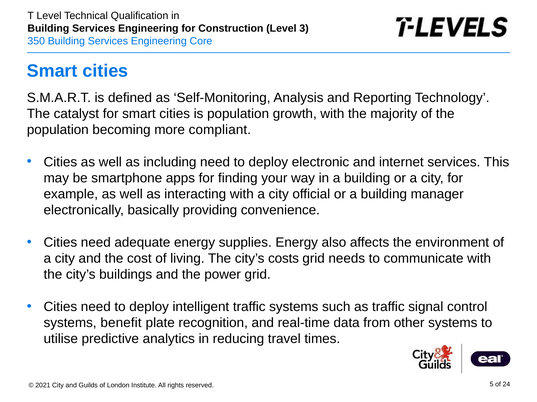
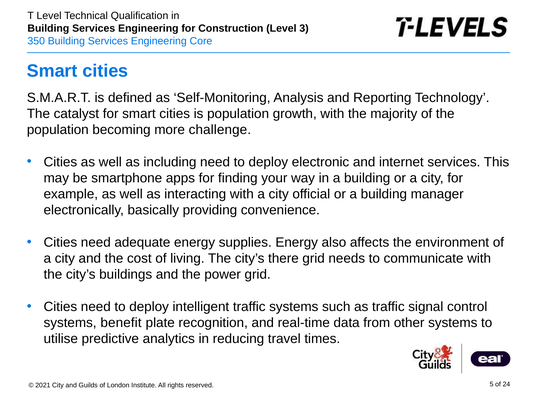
compliant: compliant -> challenge (220, 130)
costs: costs -> there (283, 259)
